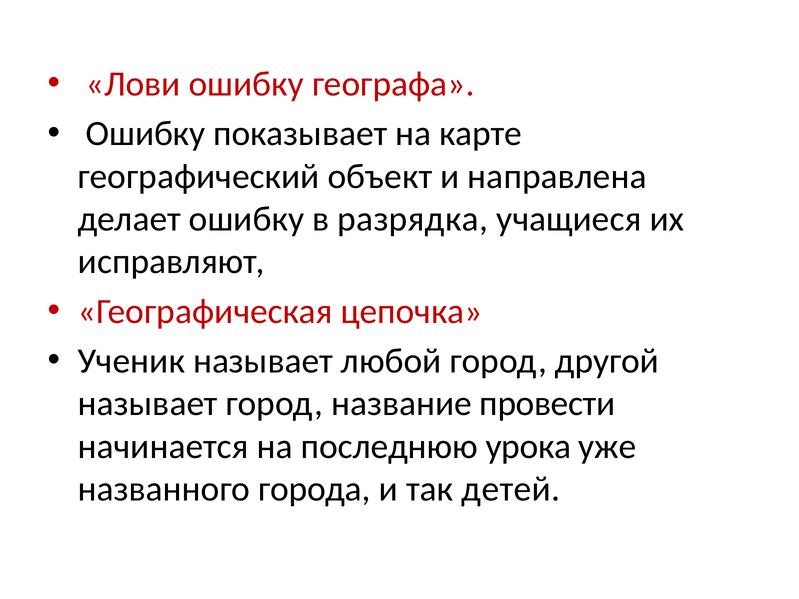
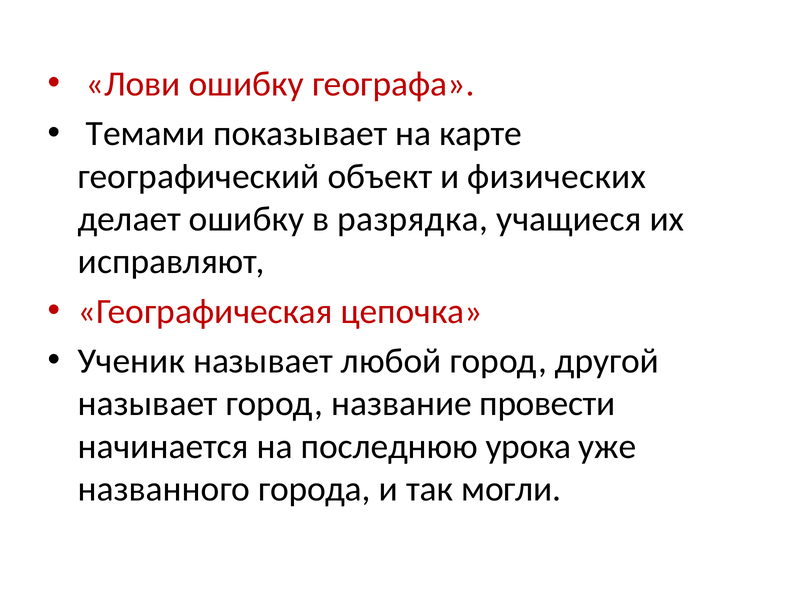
Ошибку: Ошибку -> Темами (146, 134)
направлена: направлена -> физических (557, 176)
детей: детей -> могли (511, 489)
